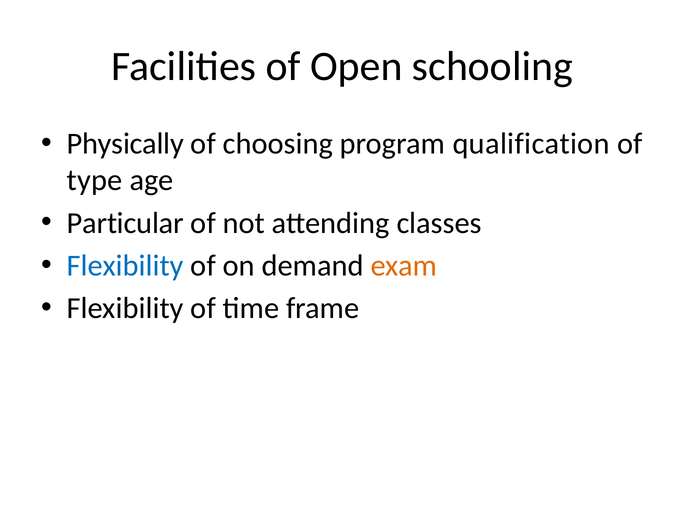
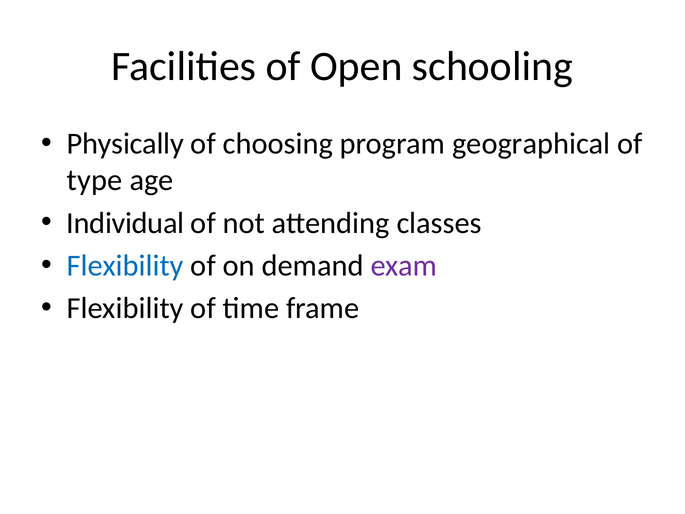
qualification: qualification -> geographical (531, 144)
Particular: Particular -> Individual (125, 223)
exam colour: orange -> purple (404, 266)
